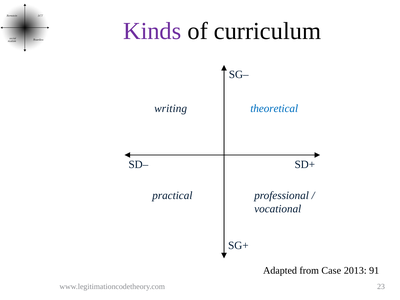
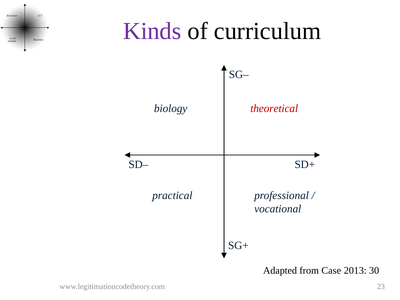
writing: writing -> biology (171, 109)
theoretical colour: blue -> red (274, 109)
91: 91 -> 30 (374, 271)
